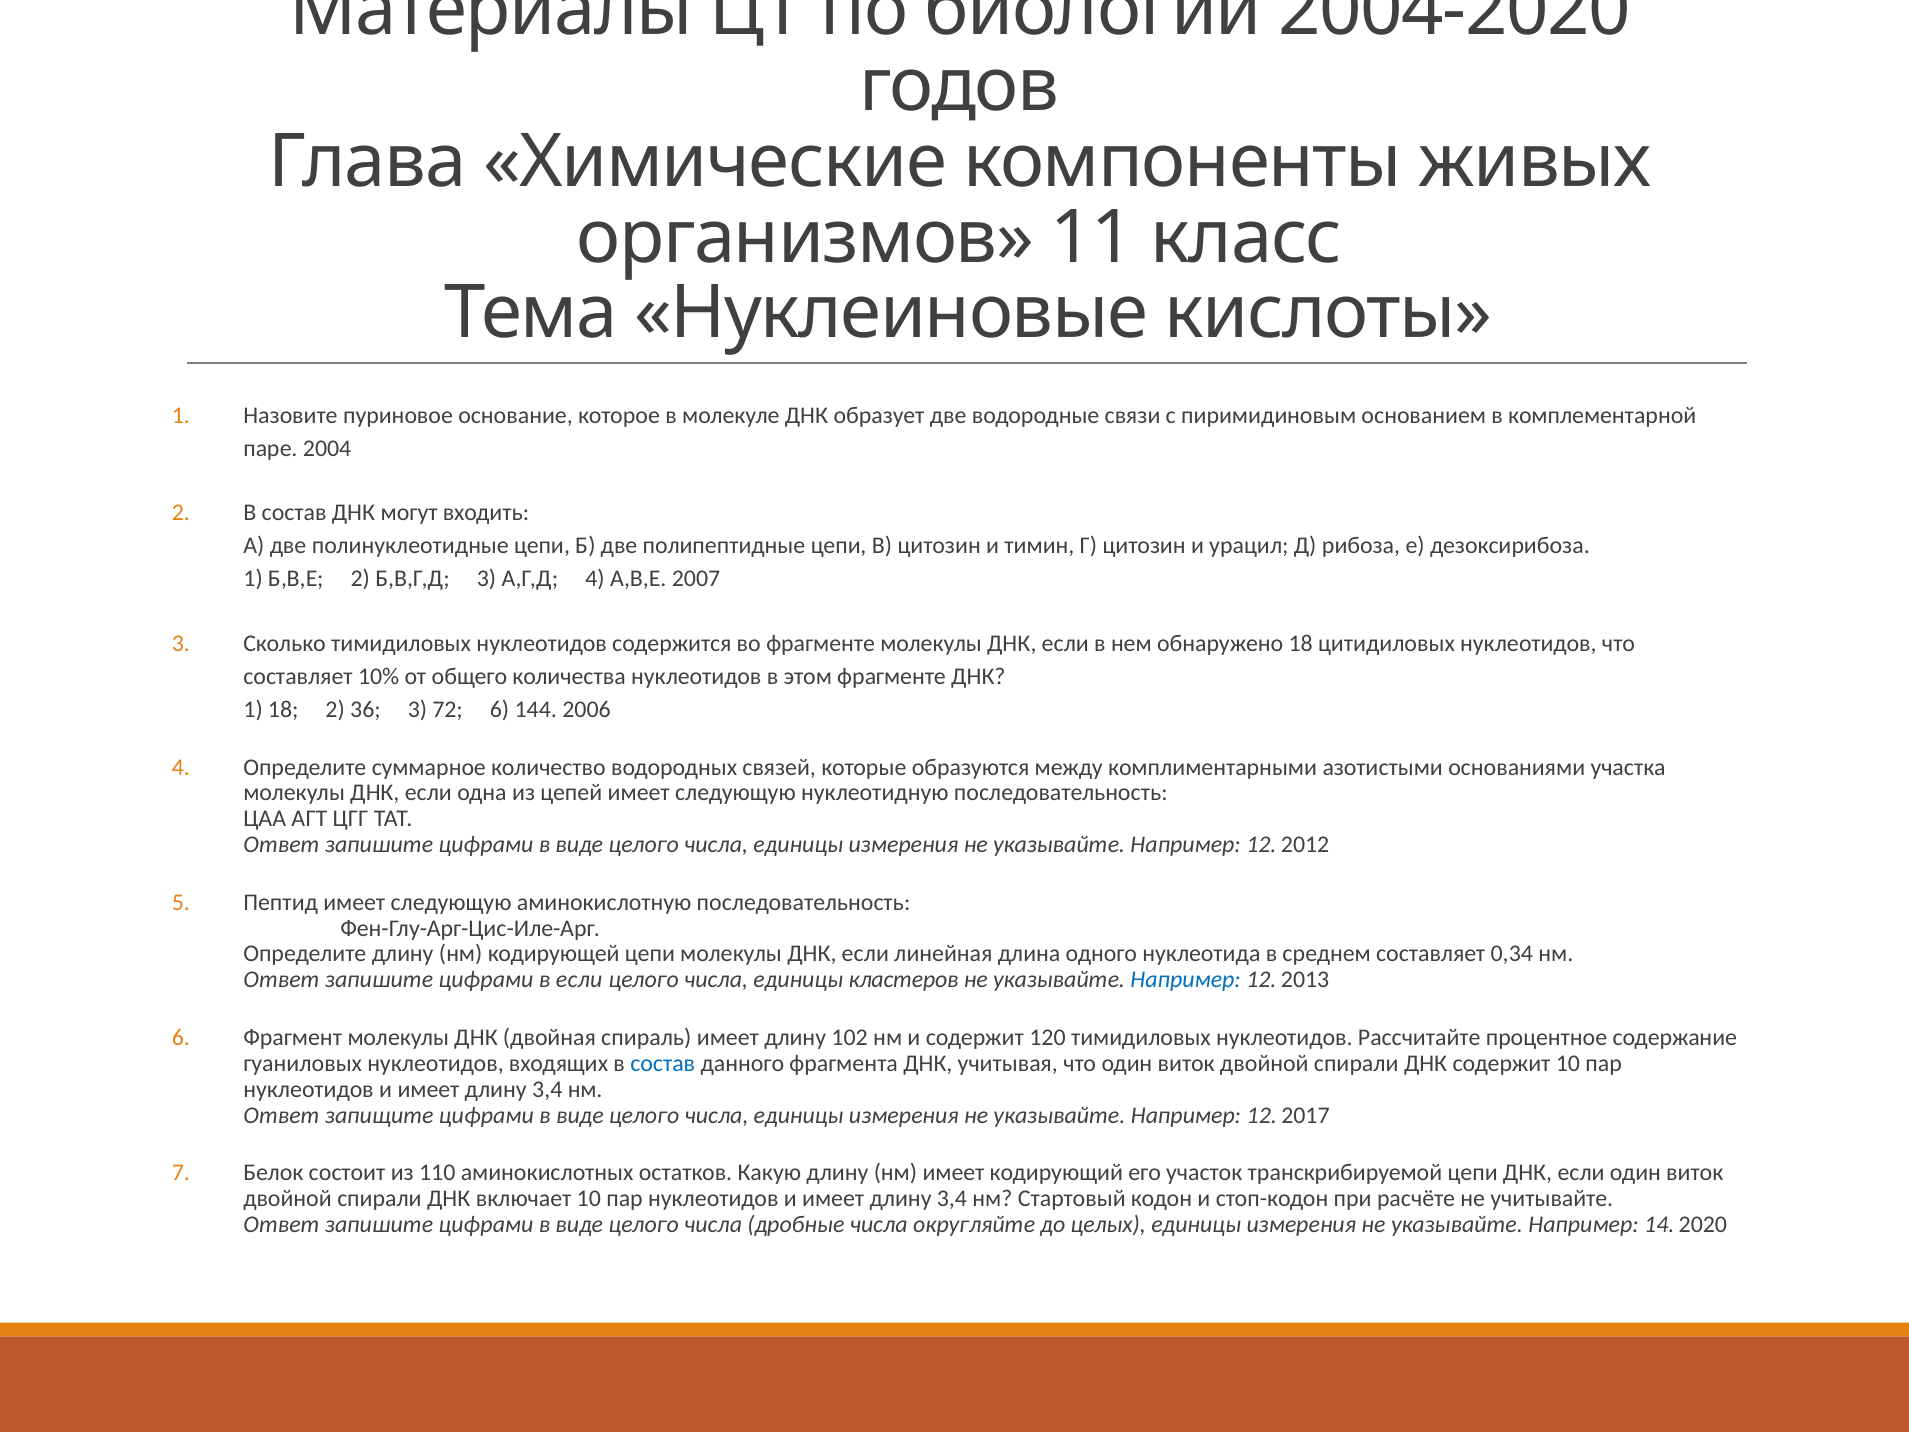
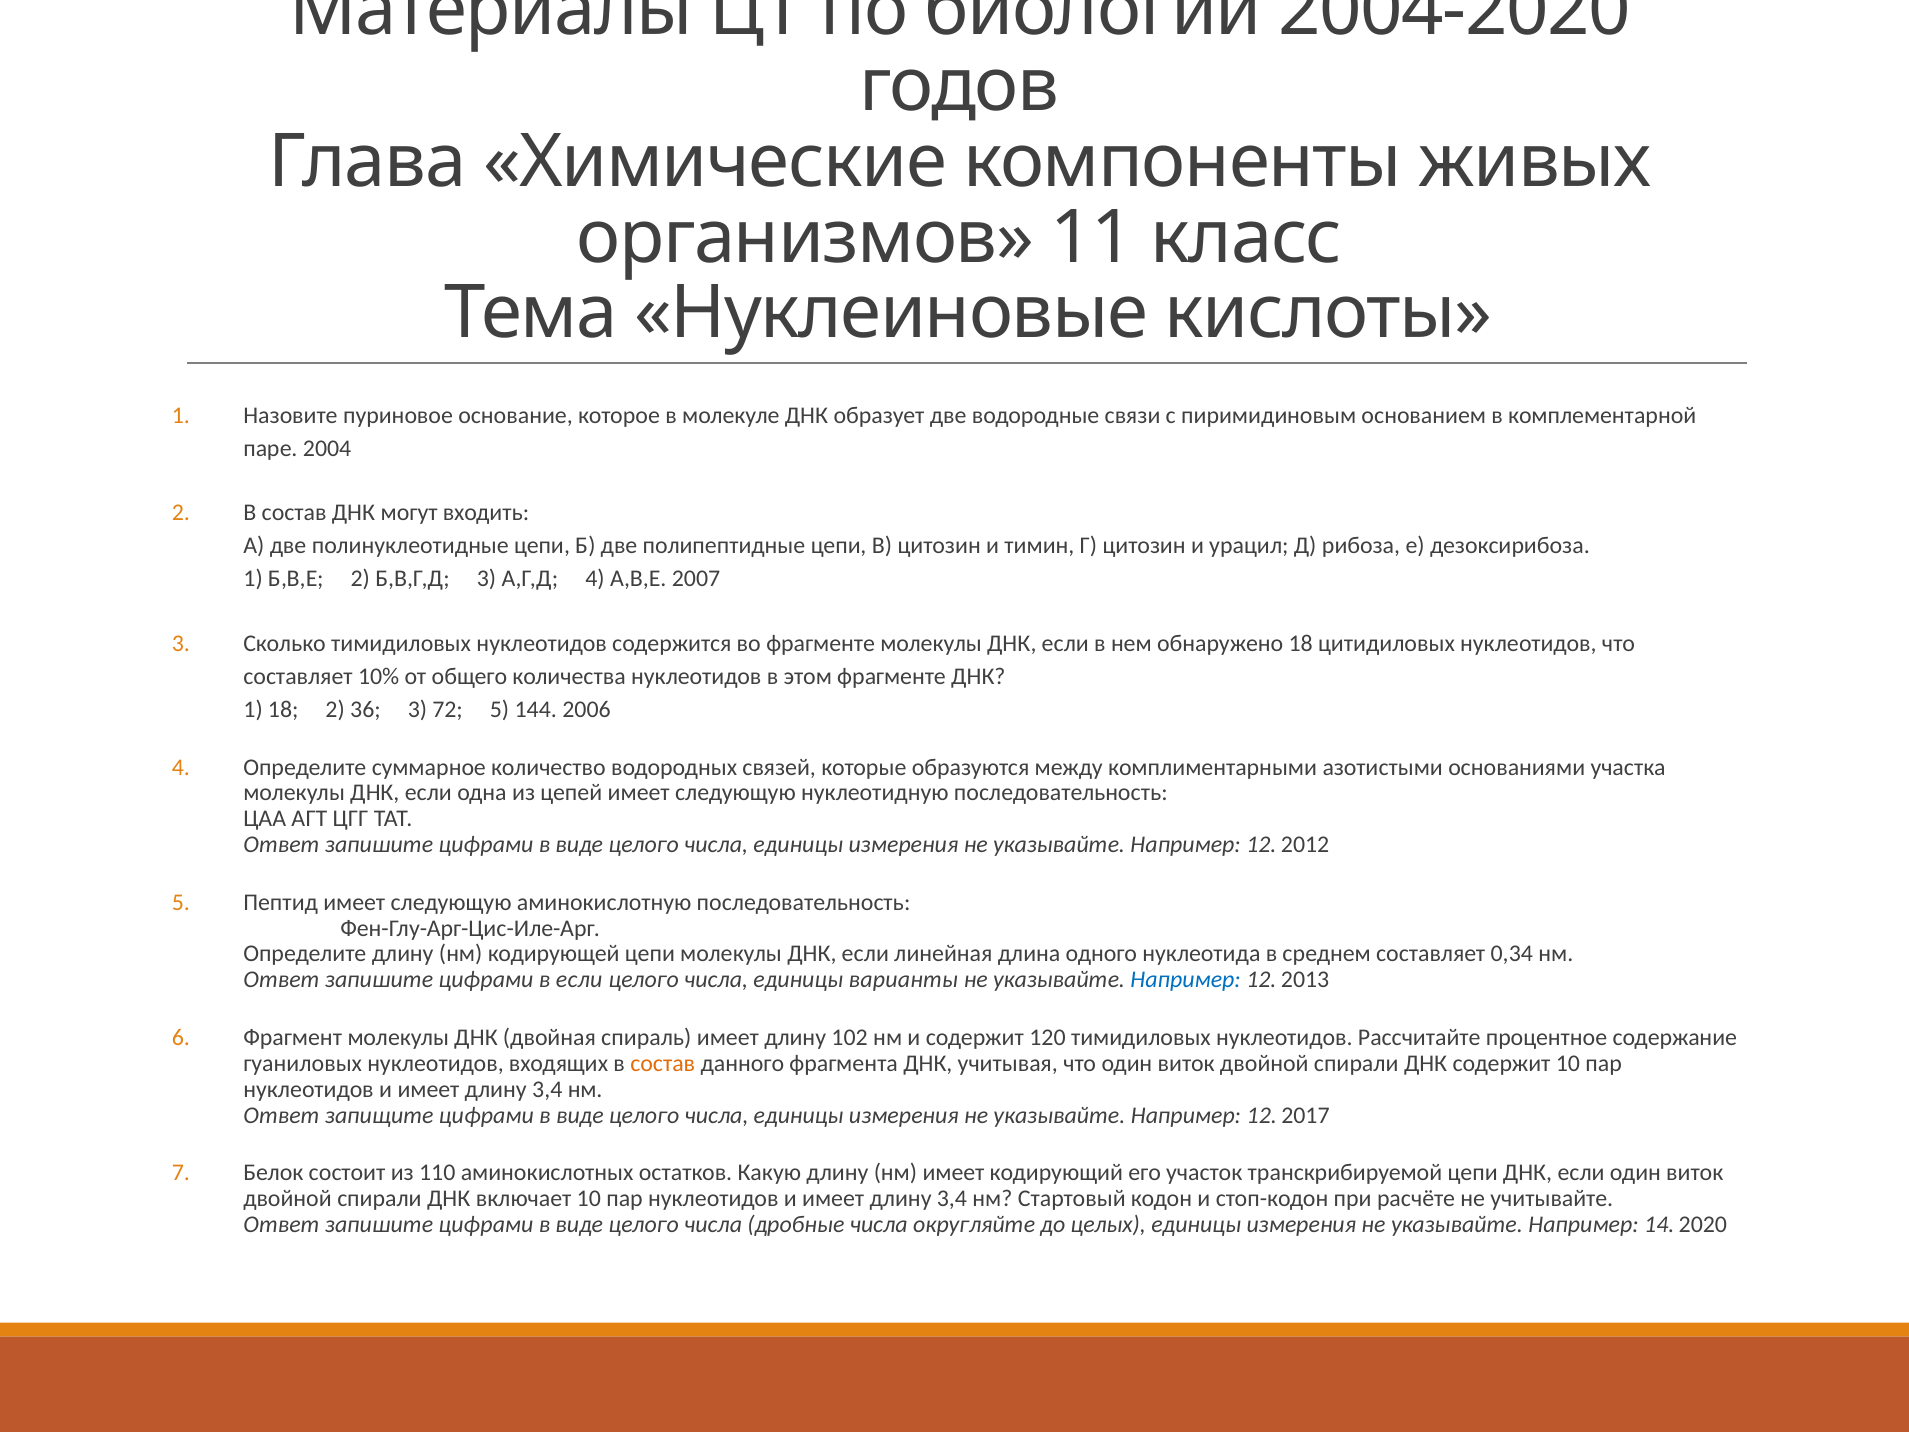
72 6: 6 -> 5 (500, 710)
кластеров: кластеров -> варианты (903, 980)
состав colour: blue -> orange (663, 1063)
